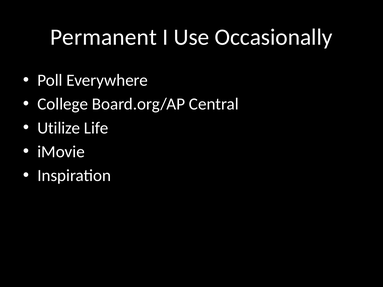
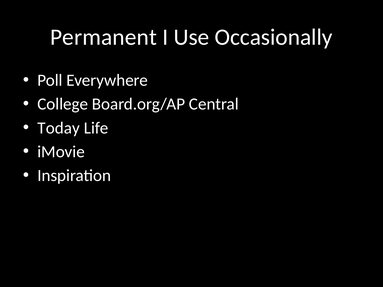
Utilize: Utilize -> Today (59, 128)
